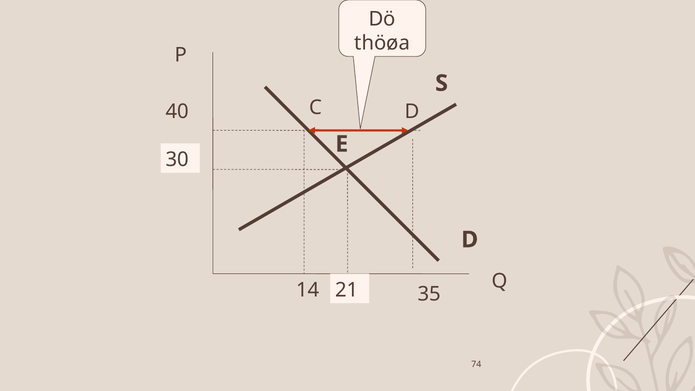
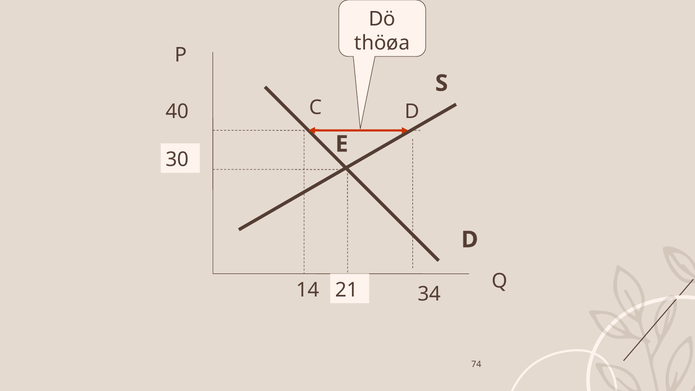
35: 35 -> 34 (429, 294)
